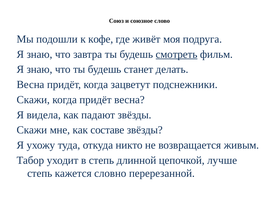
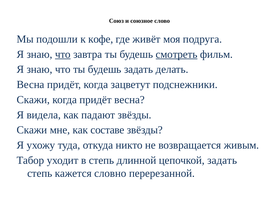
что underline: none -> present (63, 54)
будешь станет: станет -> задать (139, 69)
цепочкой лучше: лучше -> задать (222, 161)
